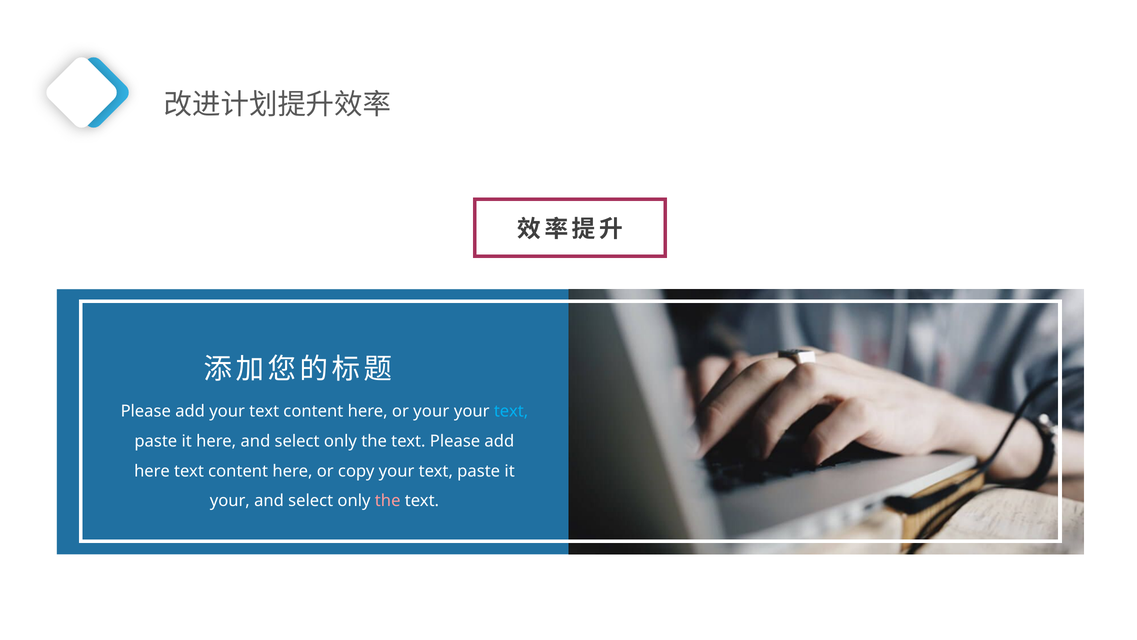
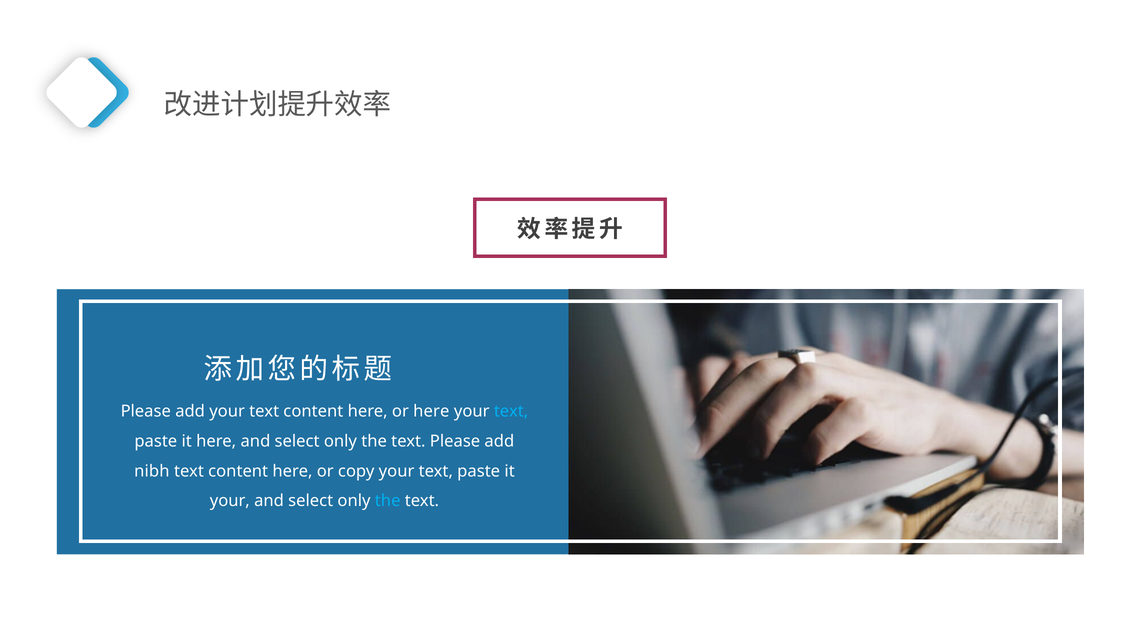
or your: your -> here (431, 411)
here: here -> nibh (152, 471)
the colour: pink -> light blue (388, 501)
